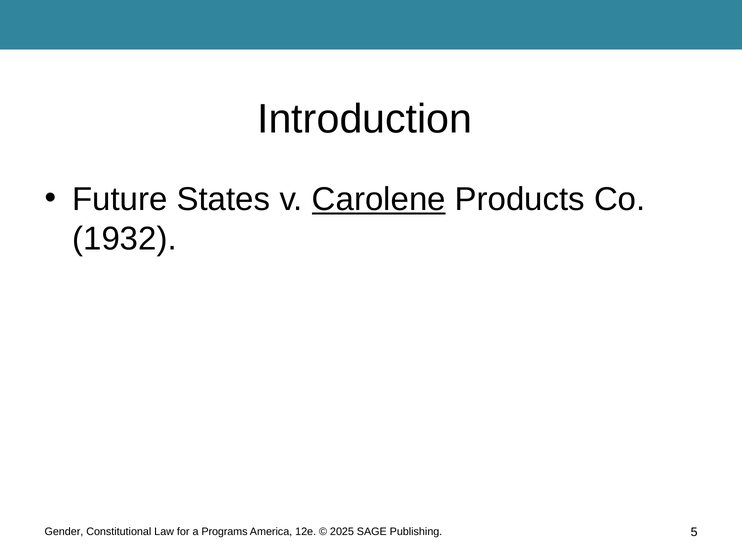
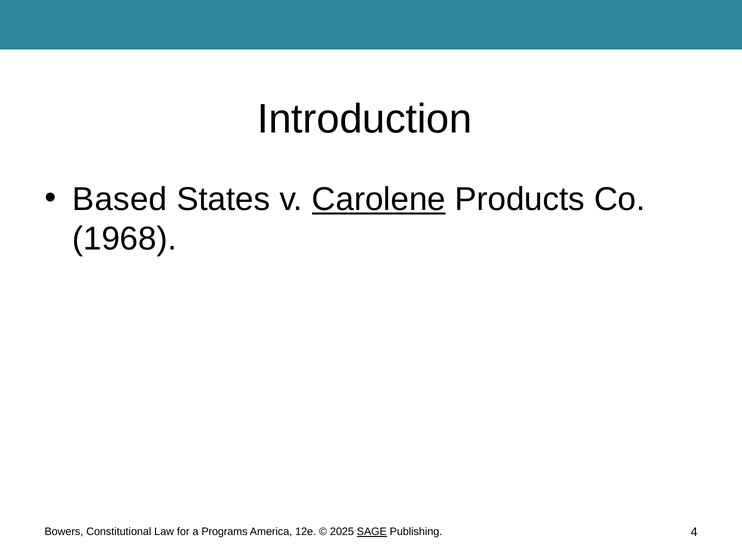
Future: Future -> Based (120, 199)
1932: 1932 -> 1968 (125, 239)
Gender: Gender -> Bowers (64, 531)
SAGE underline: none -> present (372, 531)
5: 5 -> 4 (694, 531)
